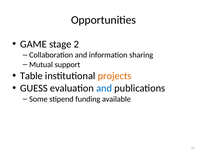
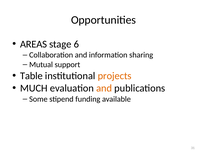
GAME: GAME -> AREAS (34, 44)
2: 2 -> 6 (76, 44)
GUESS: GUESS -> MUCH (34, 88)
and colour: blue -> orange (104, 88)
